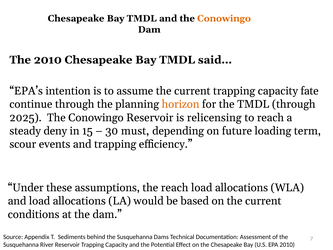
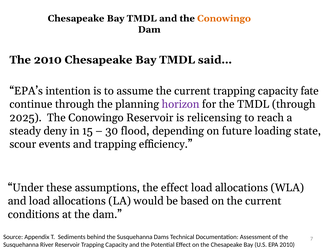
horizon colour: orange -> purple (181, 104)
must: must -> flood (135, 131)
term: term -> state (307, 131)
the reach: reach -> effect (175, 188)
